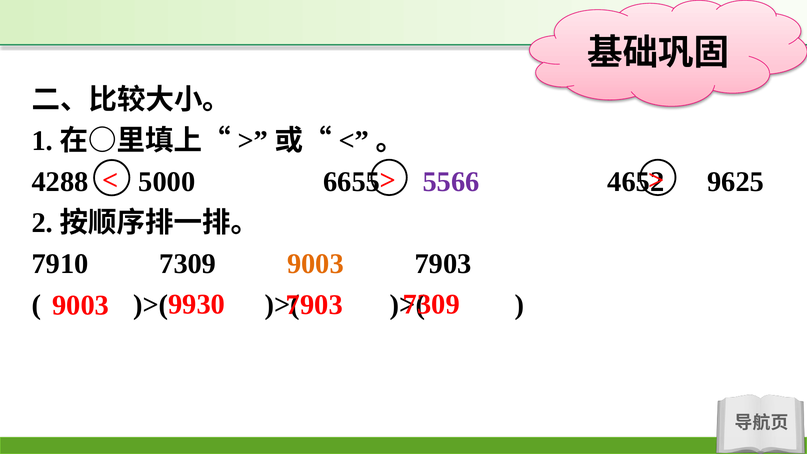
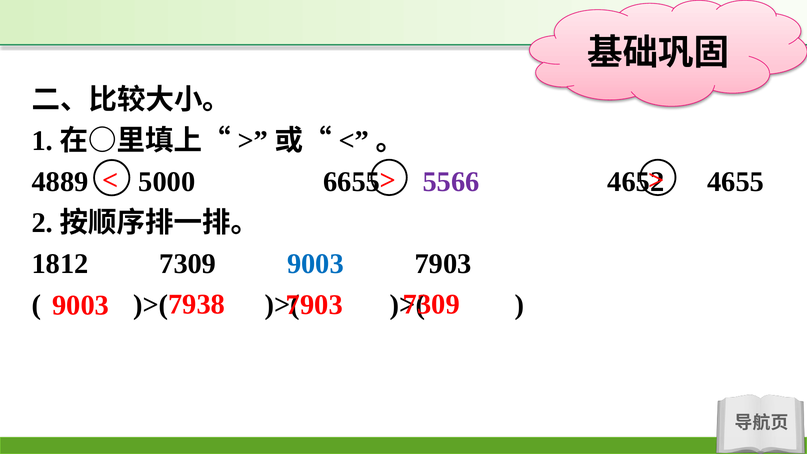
4288: 4288 -> 4889 (60, 182)
9625: 9625 -> 4655 (736, 182)
7910: 7910 -> 1812 (60, 264)
9003 colour: orange -> blue (315, 264)
9930: 9930 -> 7938 (197, 304)
